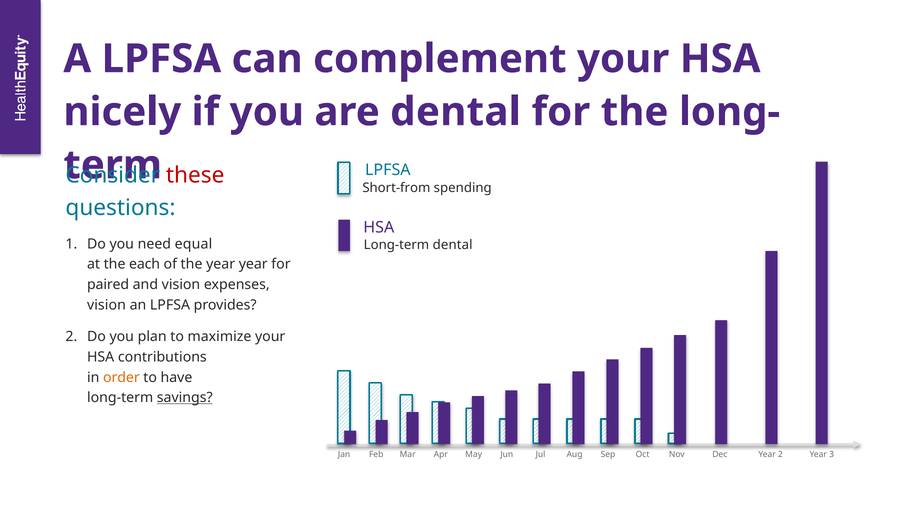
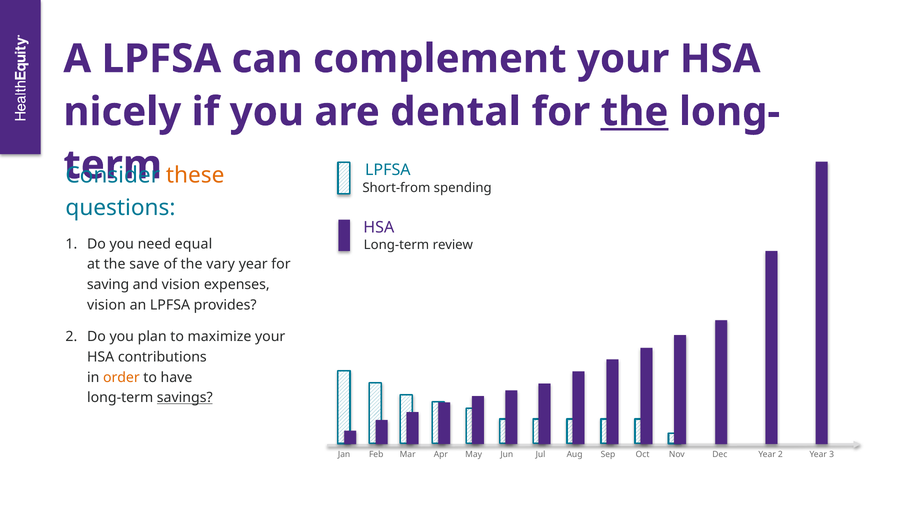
the underline: none -> present (635, 112)
these colour: red -> orange (195, 175)
Long-term dental: dental -> review (453, 245)
each: each -> save (144, 264)
the year: year -> vary (221, 264)
paired: paired -> saving (108, 285)
